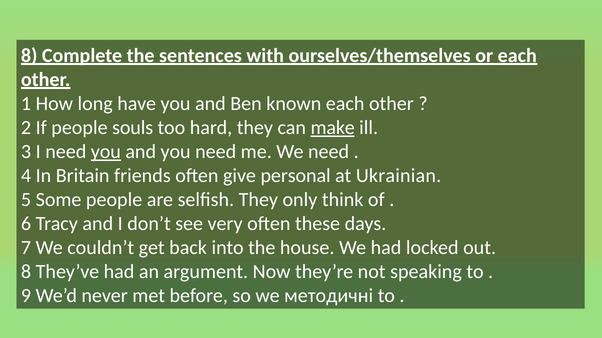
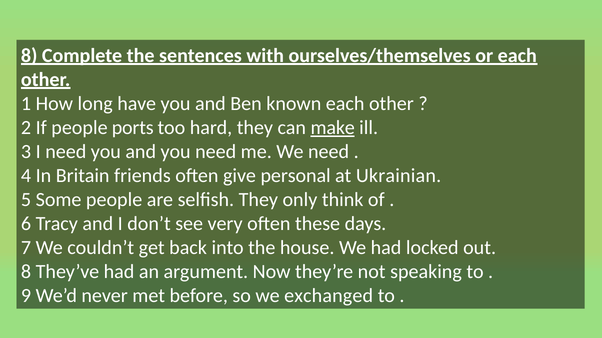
souls: souls -> ports (133, 128)
you underline: present -> none (106, 152)
методичні: методичні -> exchanged (329, 296)
